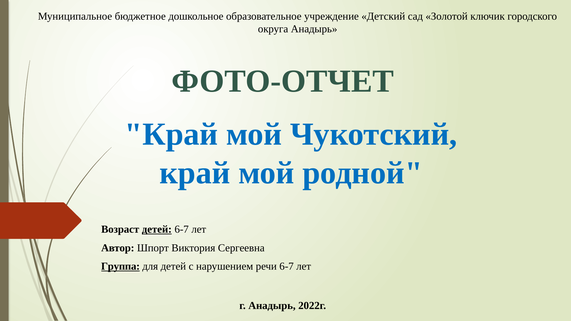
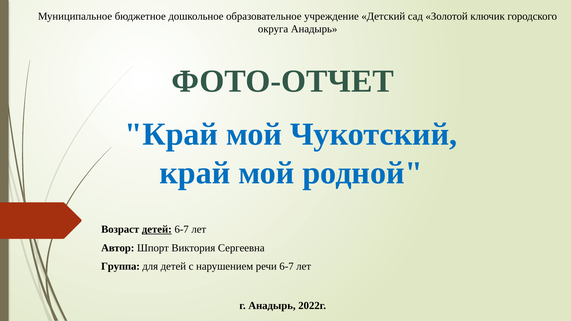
Группа underline: present -> none (120, 267)
